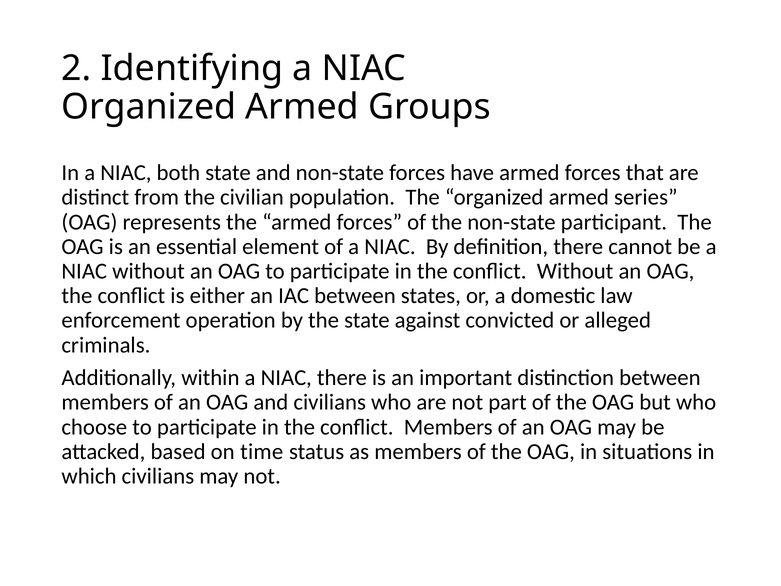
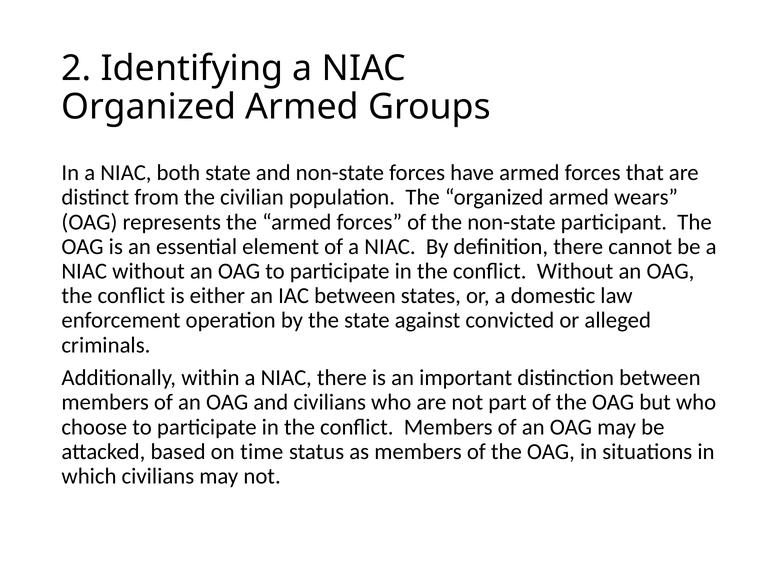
series: series -> wears (646, 197)
